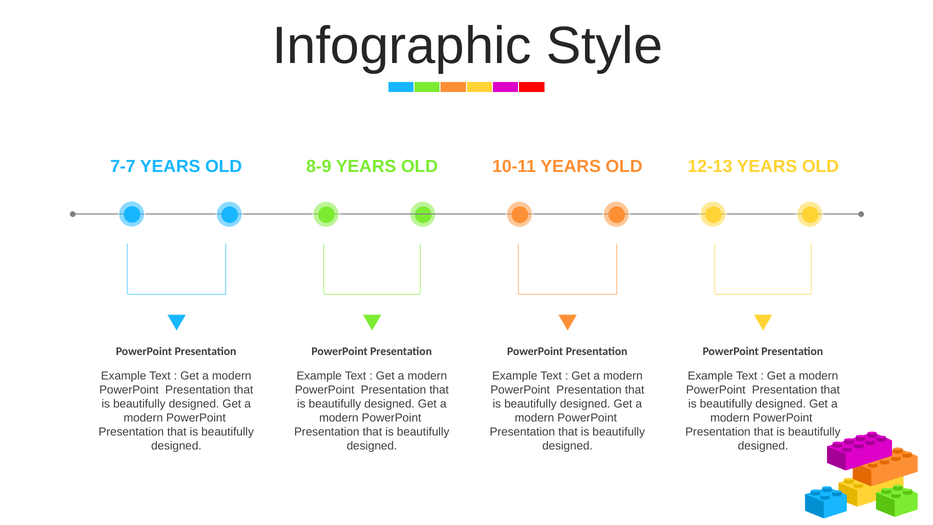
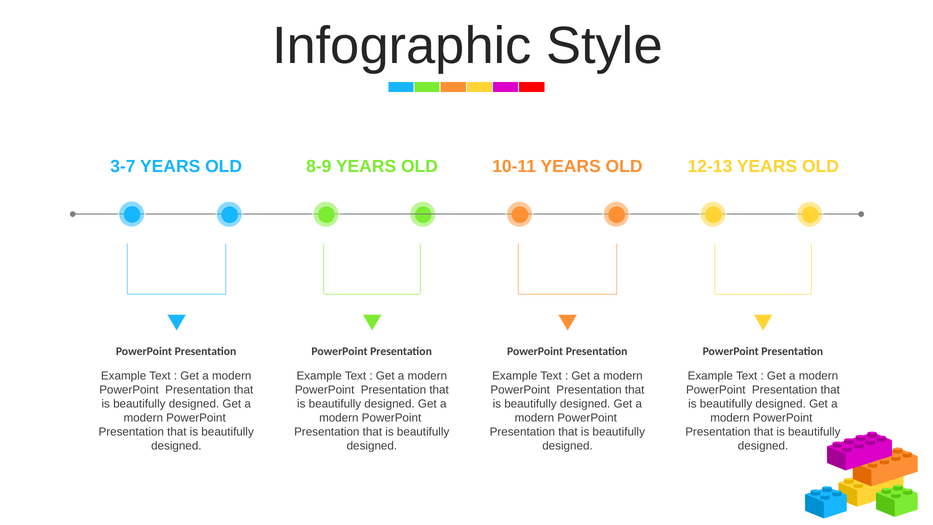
7-7: 7-7 -> 3-7 (123, 166)
